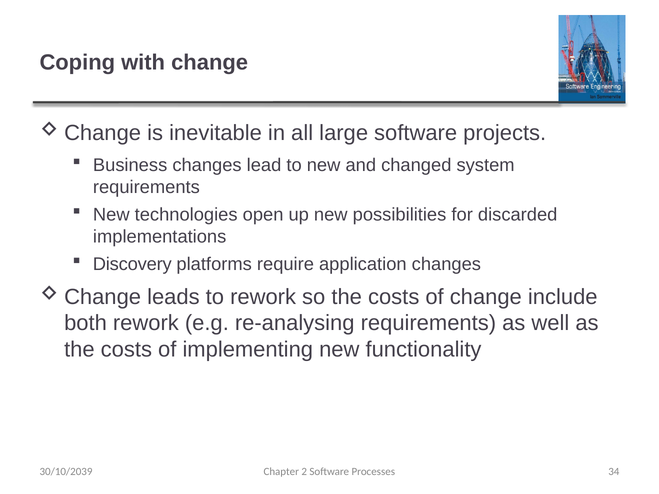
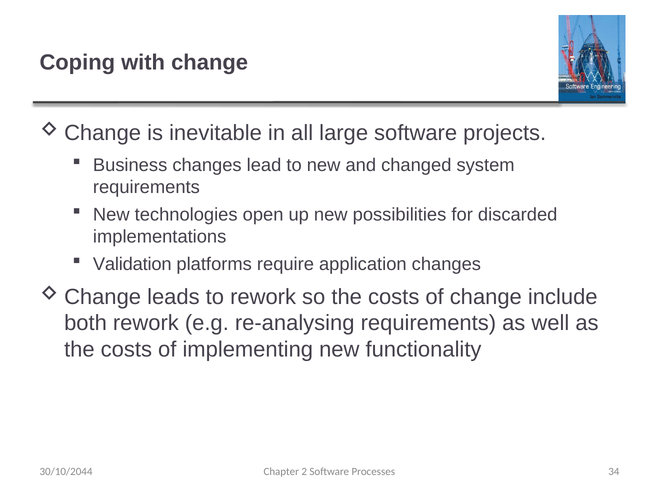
Discovery: Discovery -> Validation (132, 264)
30/10/2039: 30/10/2039 -> 30/10/2044 (66, 472)
